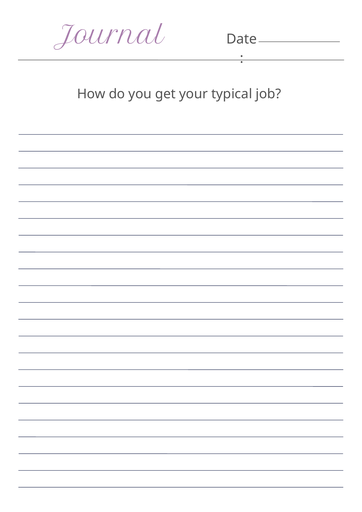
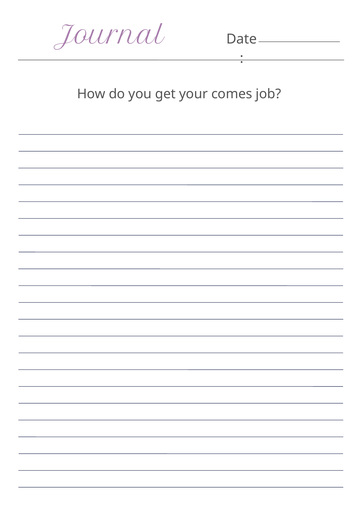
typical: typical -> comes (232, 94)
